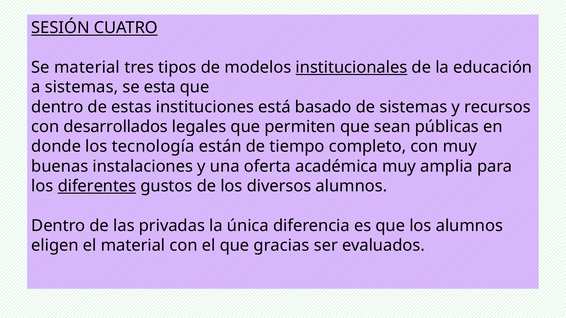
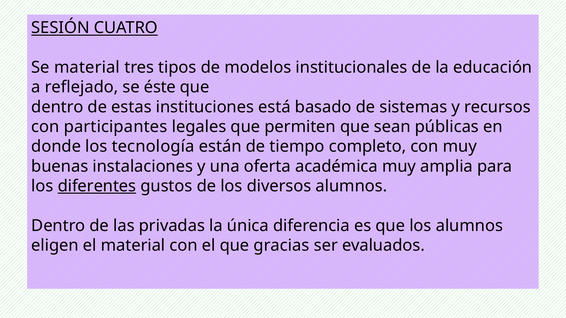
institucionales underline: present -> none (352, 67)
a sistemas: sistemas -> reflejado (82, 87)
esta: esta -> éste (160, 87)
desarrollados: desarrollados -> participantes (116, 127)
